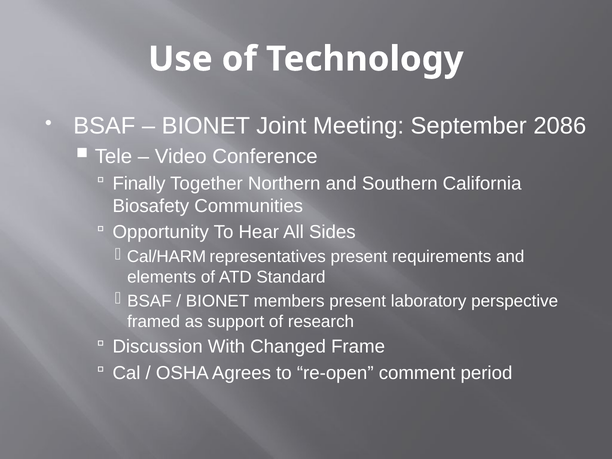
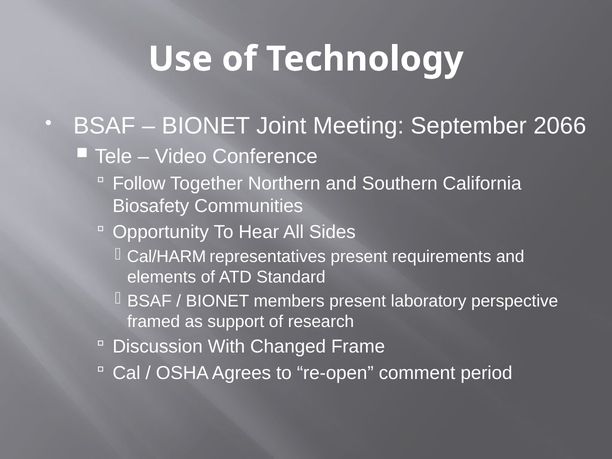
2086: 2086 -> 2066 (560, 126)
Finally: Finally -> Follow (139, 184)
